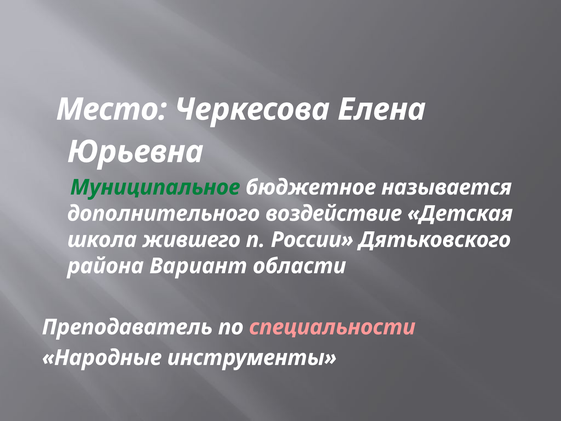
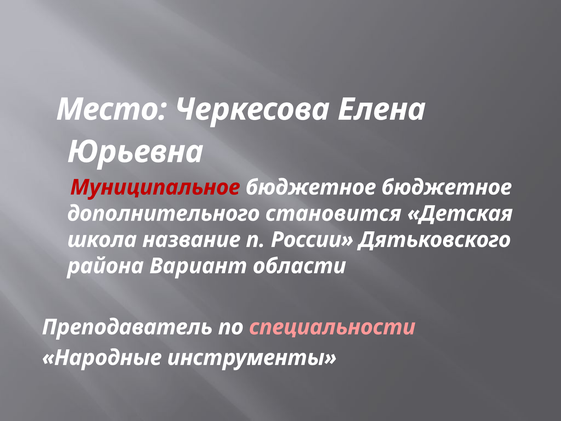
Муниципальное colour: green -> red (155, 187)
бюджетное называется: называется -> бюджетное (447, 187)
воздействие: воздействие -> становится (333, 213)
жившего: жившего -> название (191, 240)
